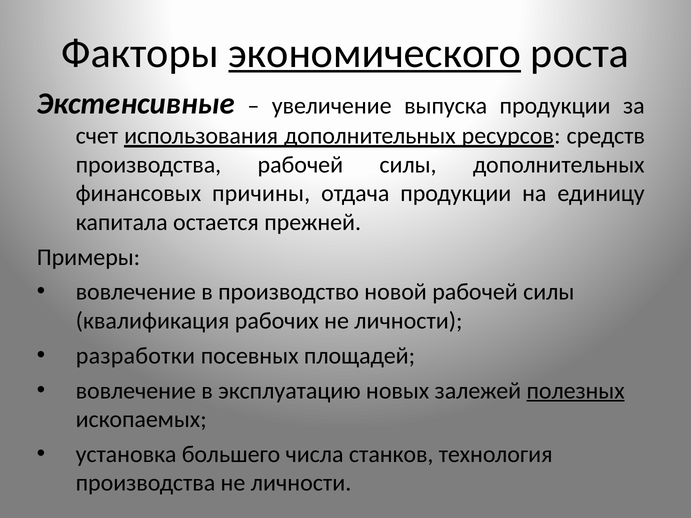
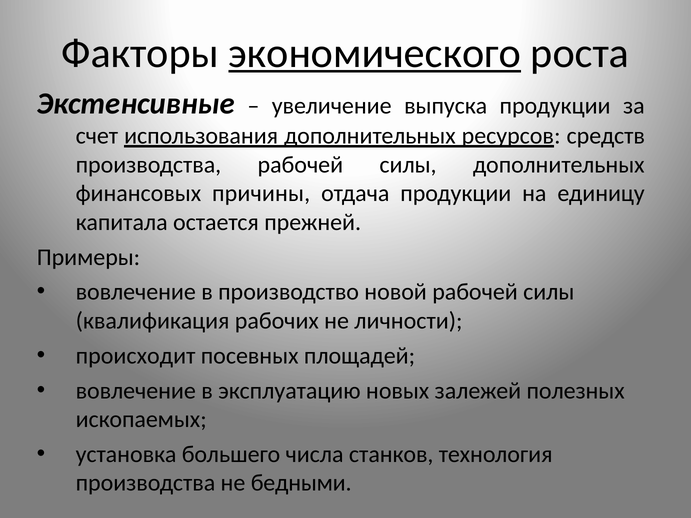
разработки: разработки -> происходит (136, 356)
полезных underline: present -> none (576, 391)
производства не личности: личности -> бедными (301, 483)
